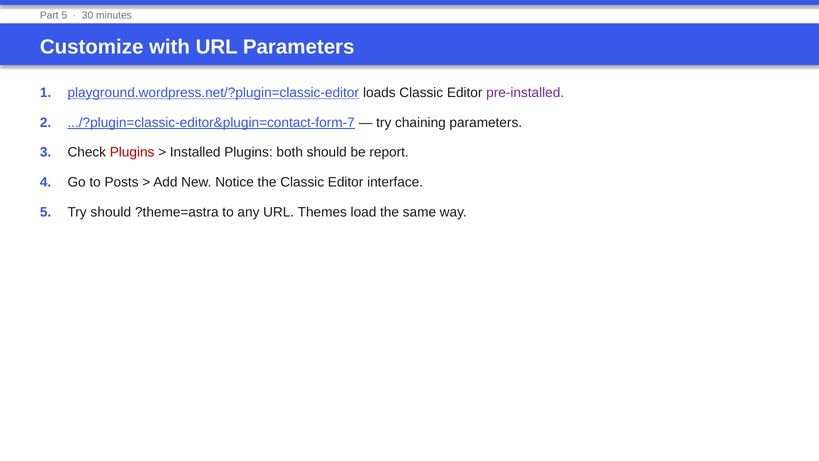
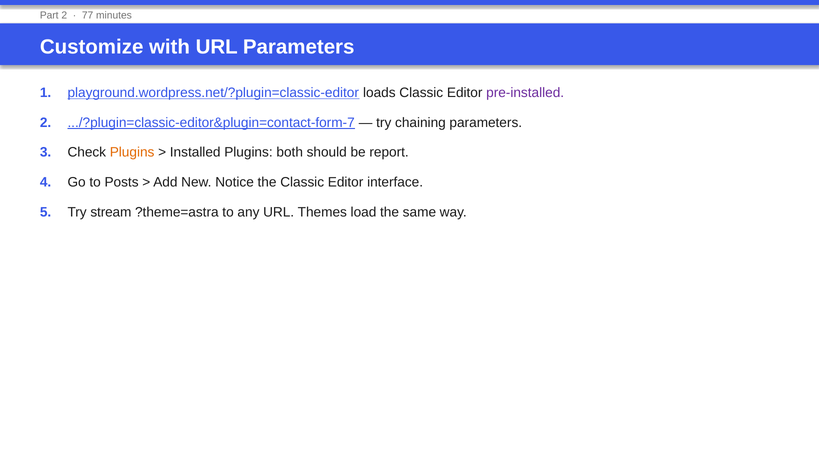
Part 5: 5 -> 2 (64, 15)
30: 30 -> 77 (88, 15)
Plugins colour: red -> orange (132, 152)
Try should: should -> stream (111, 212)
